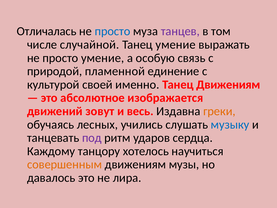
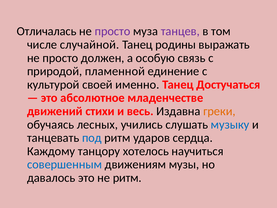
просто colour: blue -> purple (112, 31)
Танец умение: умение -> родины (176, 45)
просто умение: умение -> должен (103, 58)
Танец Движениям: Движениям -> Достучаться (228, 84)
изображается: изображается -> младенчестве (165, 98)
зовут: зовут -> стихи (100, 111)
под colour: purple -> blue (92, 138)
совершенным colour: orange -> blue (64, 164)
не лира: лира -> ритм (127, 178)
